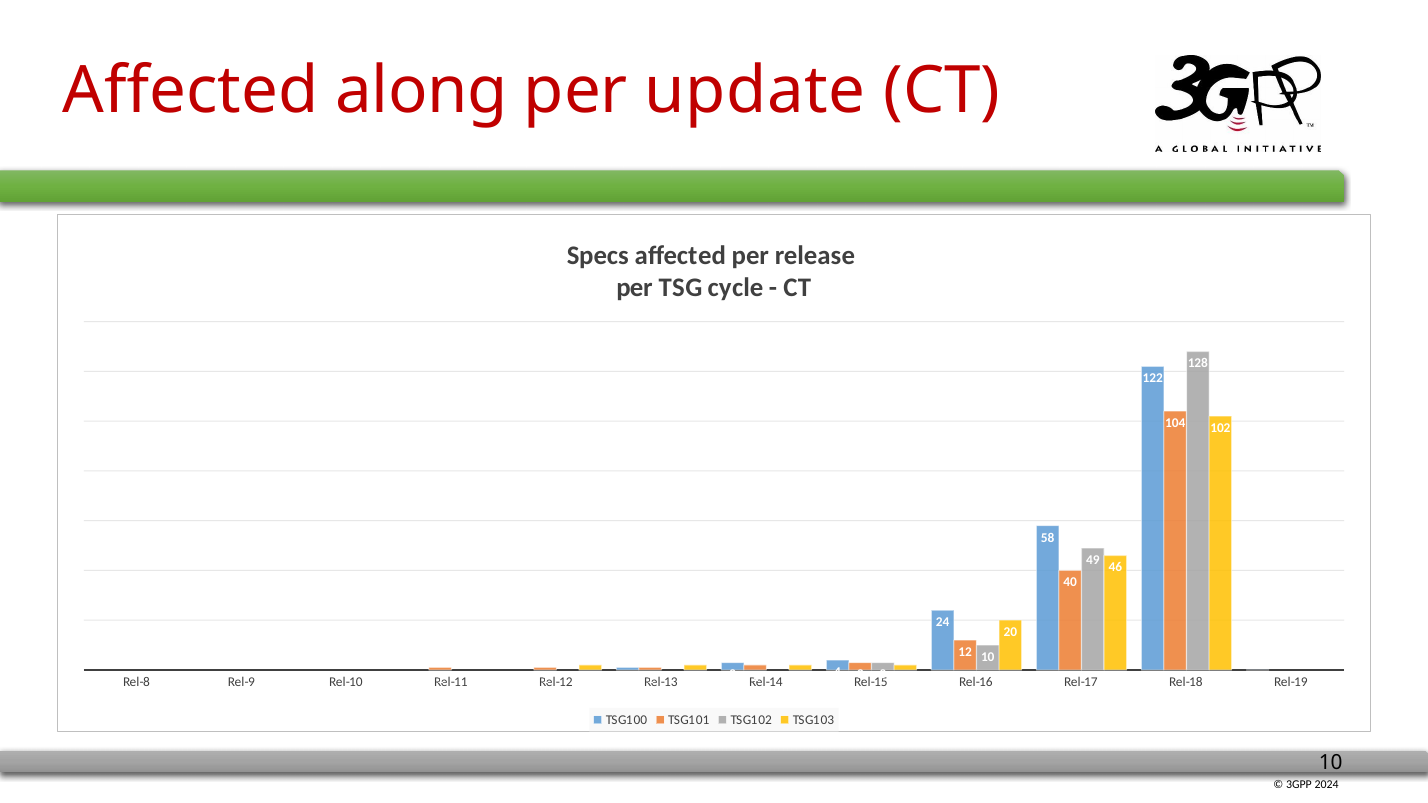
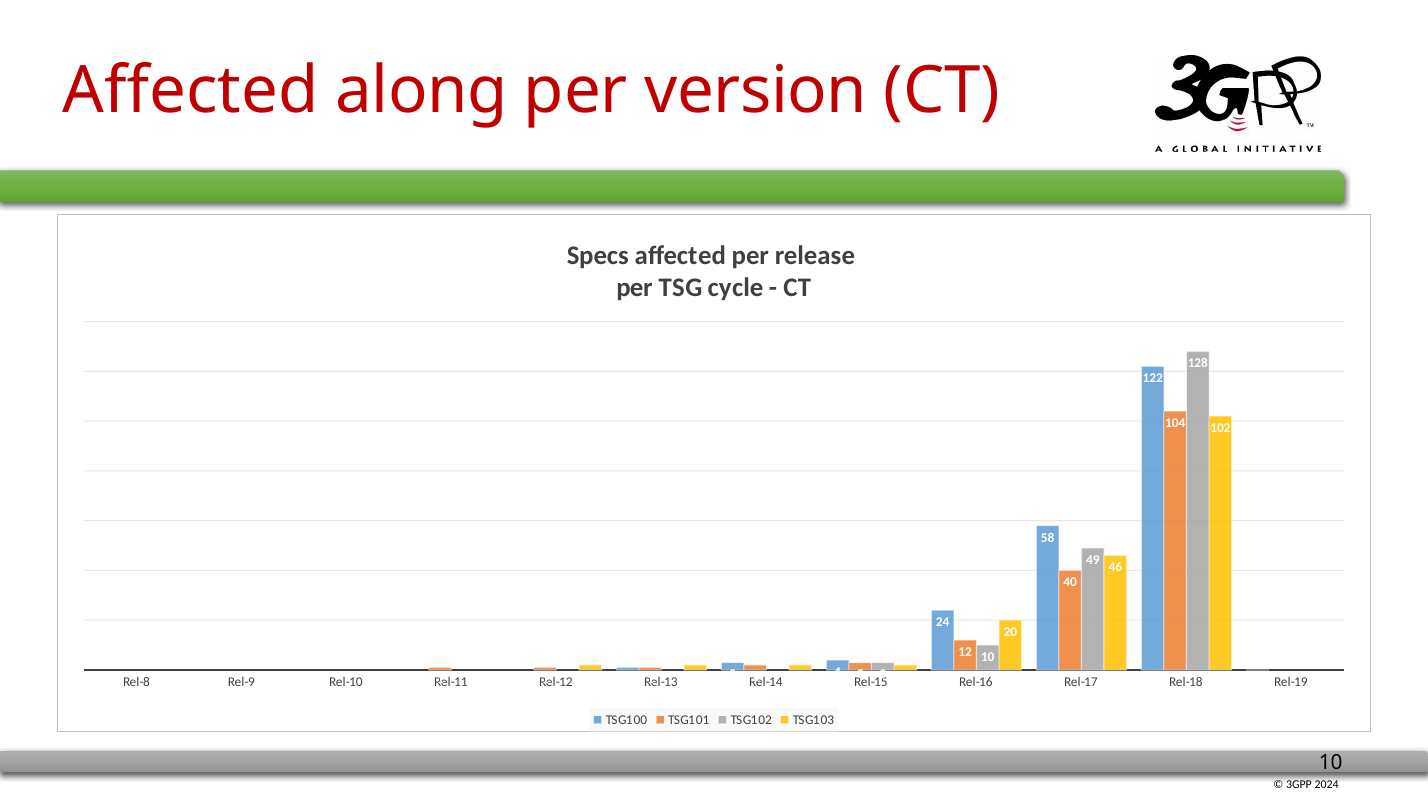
update: update -> version (756, 91)
